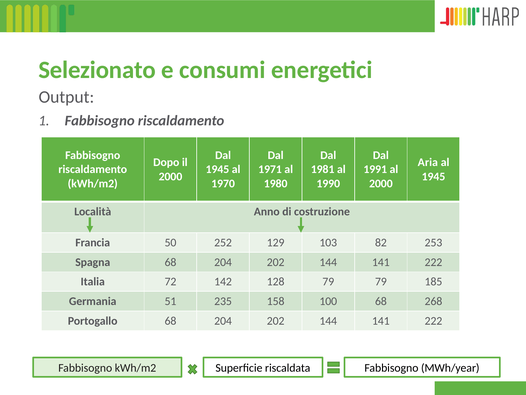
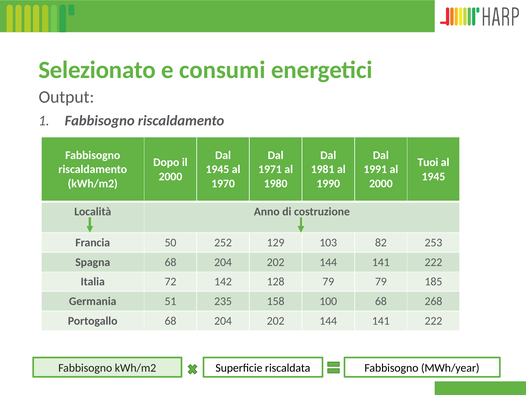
Aria: Aria -> Tuoi (428, 162)
